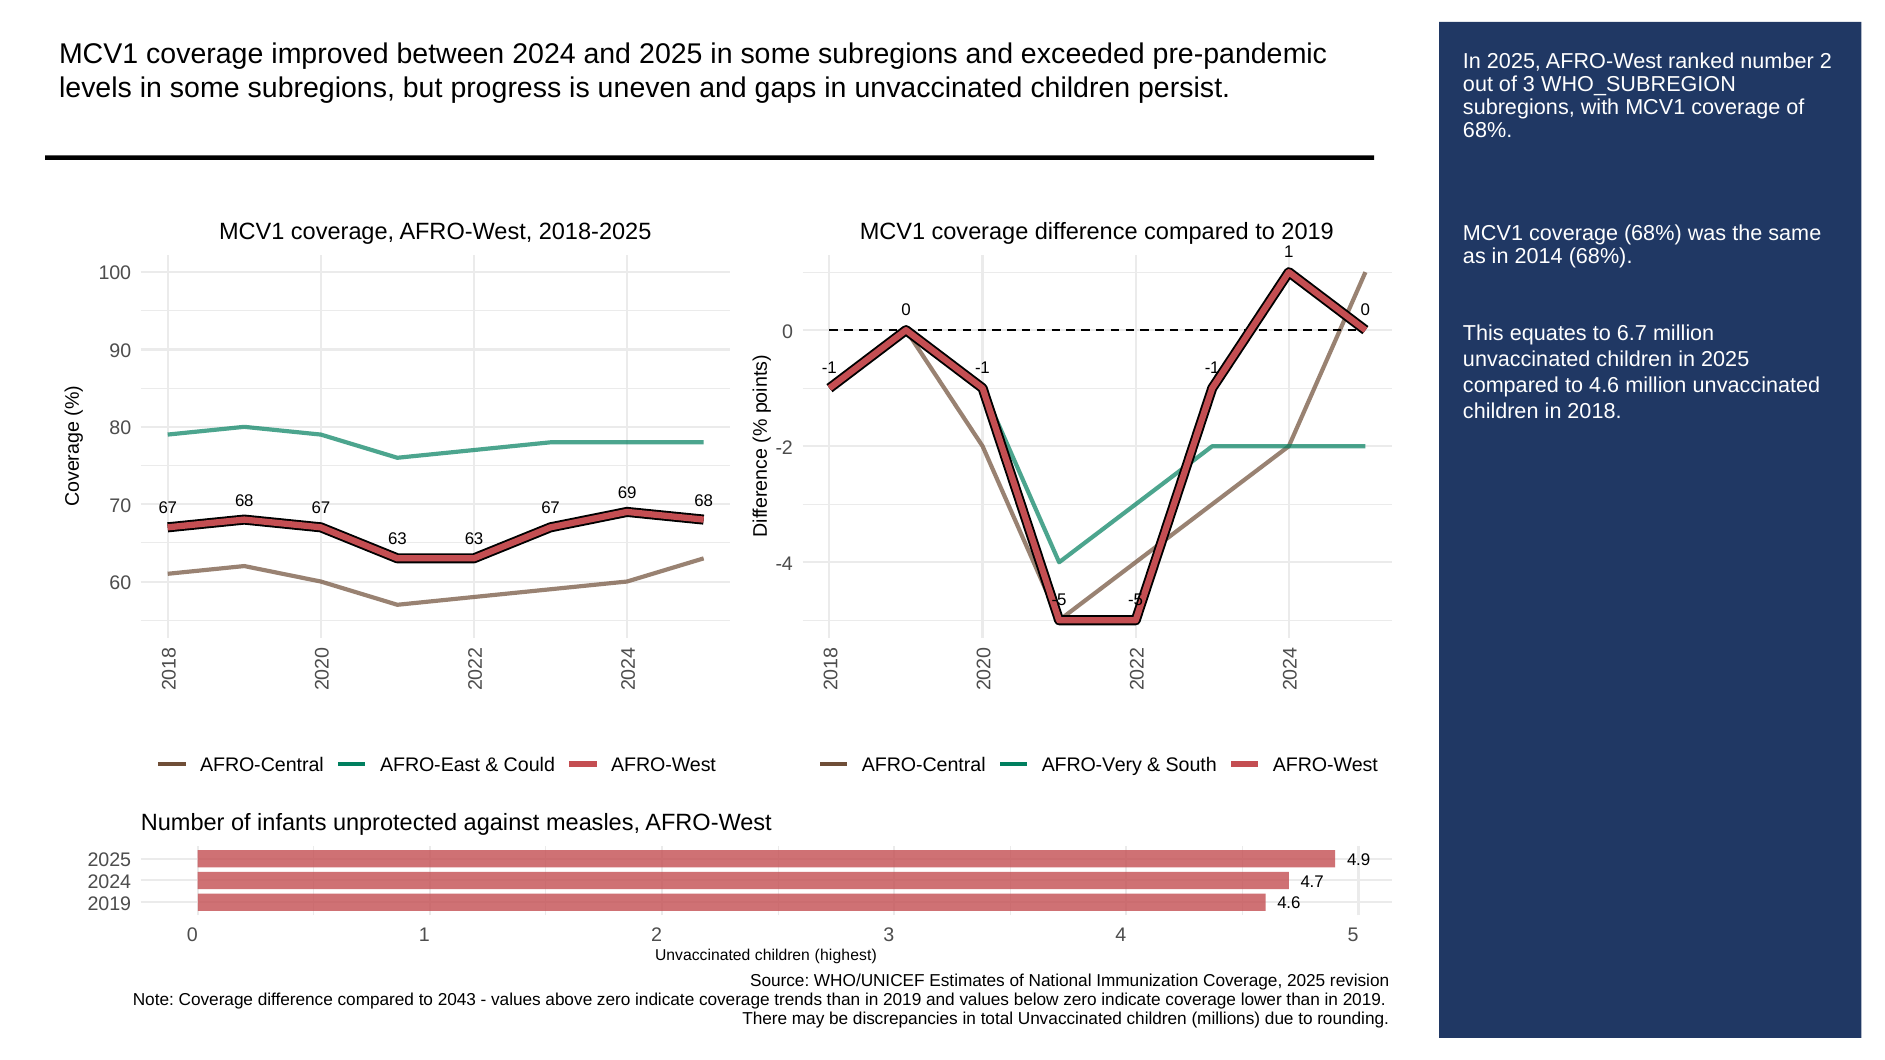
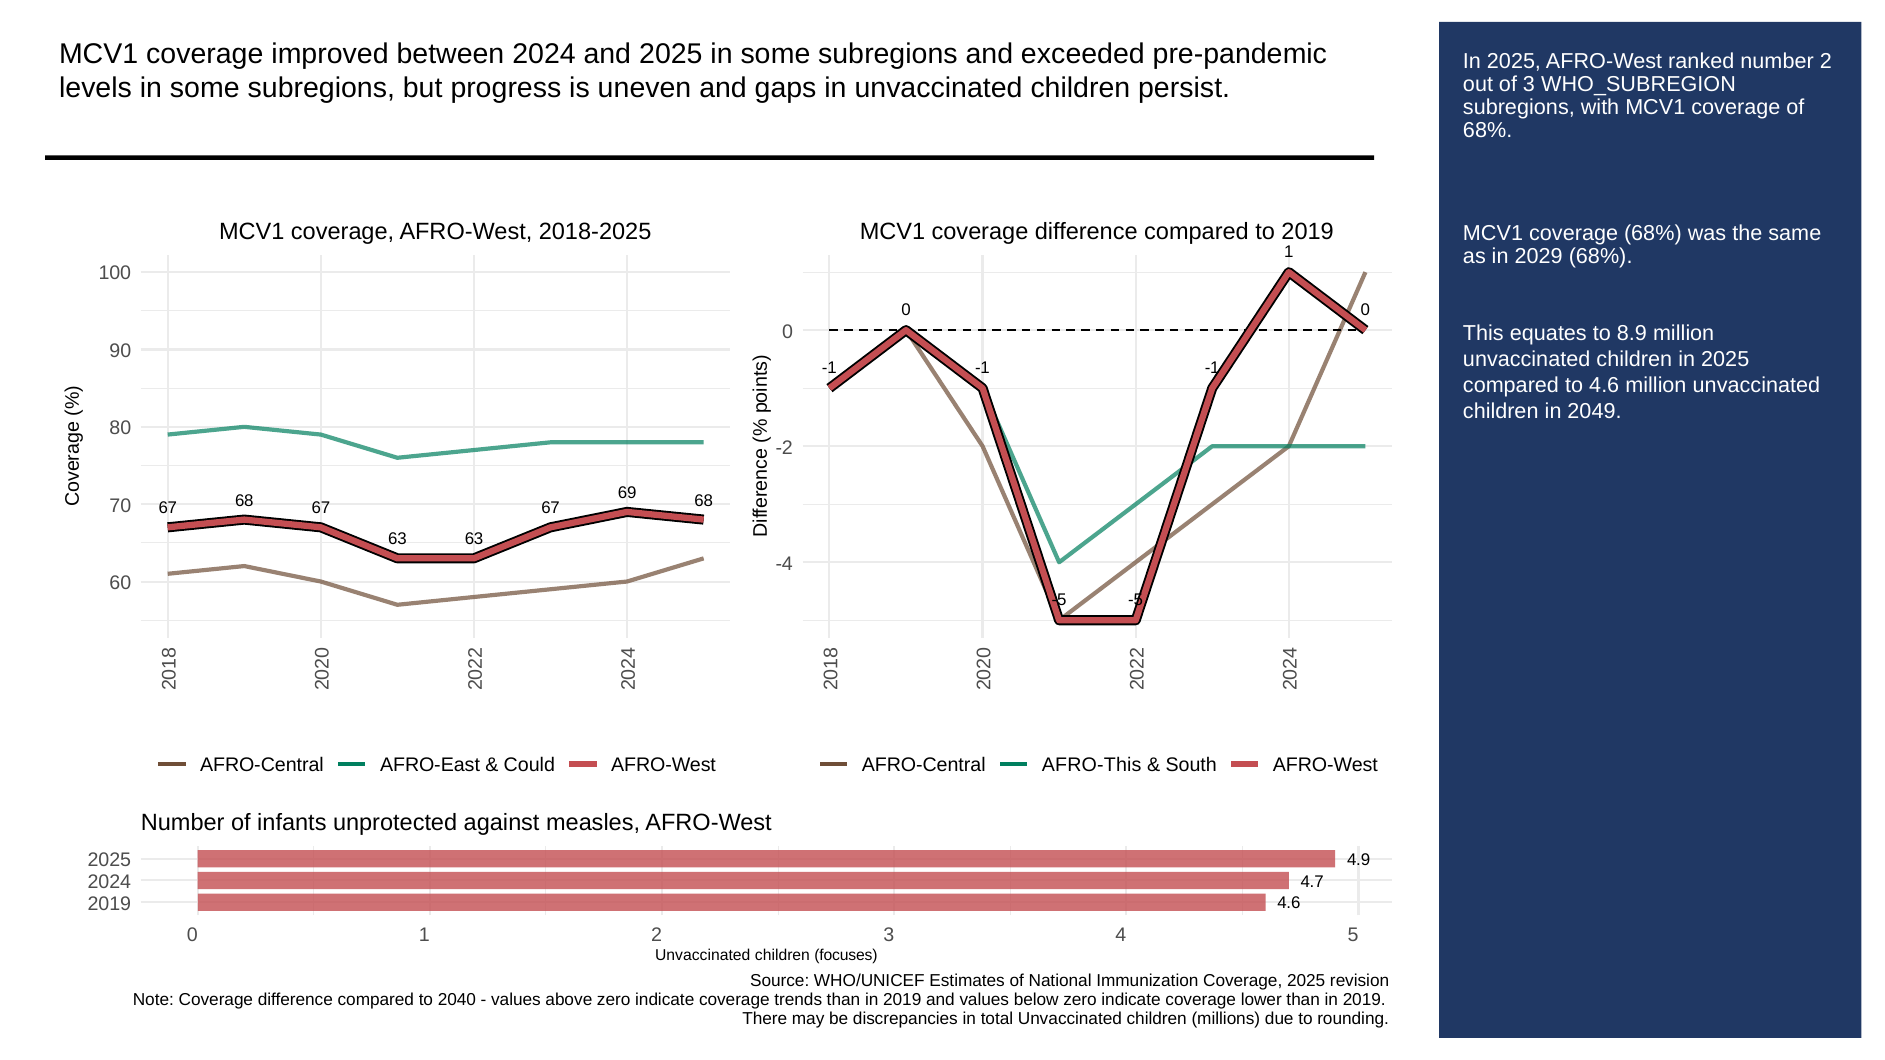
2014: 2014 -> 2029 (1539, 257)
6.7: 6.7 -> 8.9 (1632, 334)
2018: 2018 -> 2049 (1595, 412)
AFRO-Very: AFRO-Very -> AFRO-This (1092, 765)
highest: highest -> focuses (846, 955)
2043: 2043 -> 2040 (457, 1000)
